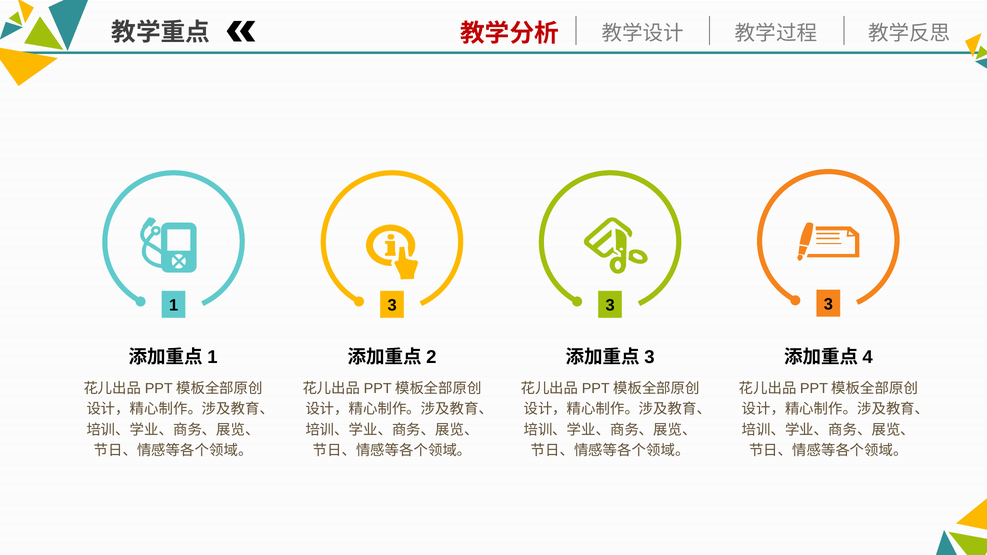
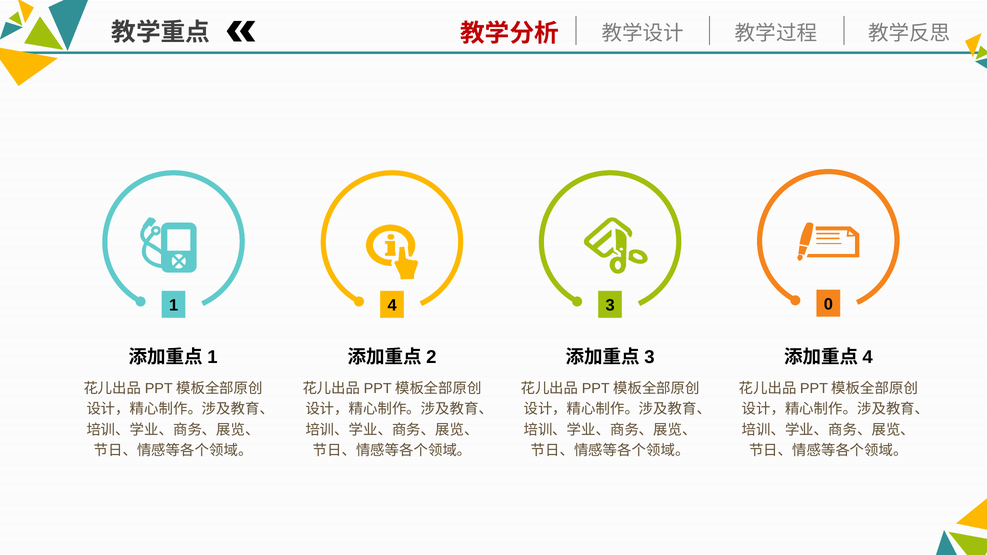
1 3: 3 -> 4 (392, 306)
3: 3 -> 0 (828, 304)
